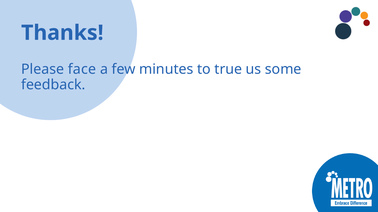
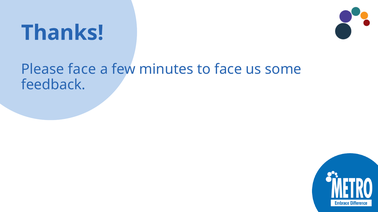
to true: true -> face (228, 70)
